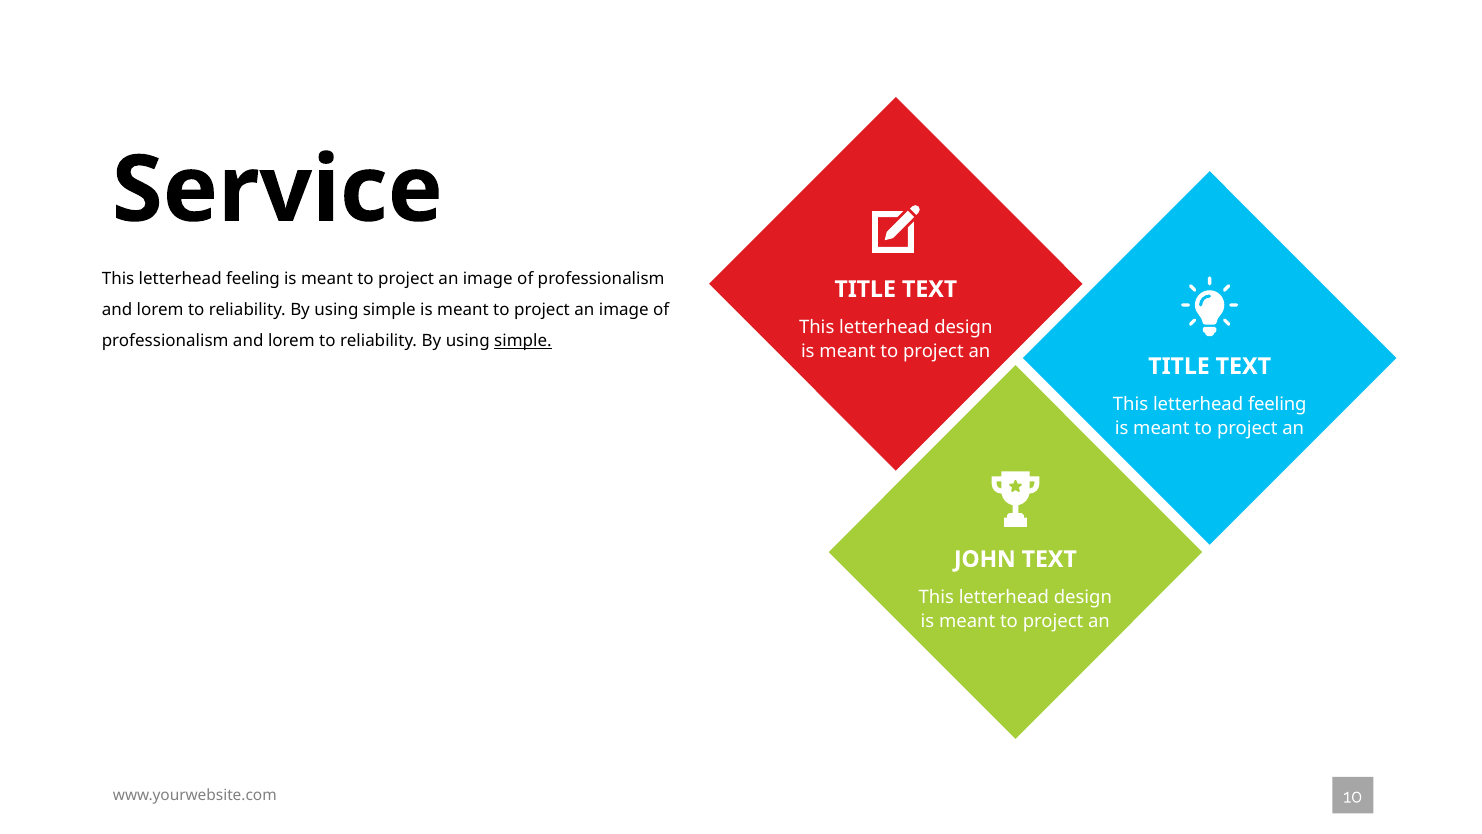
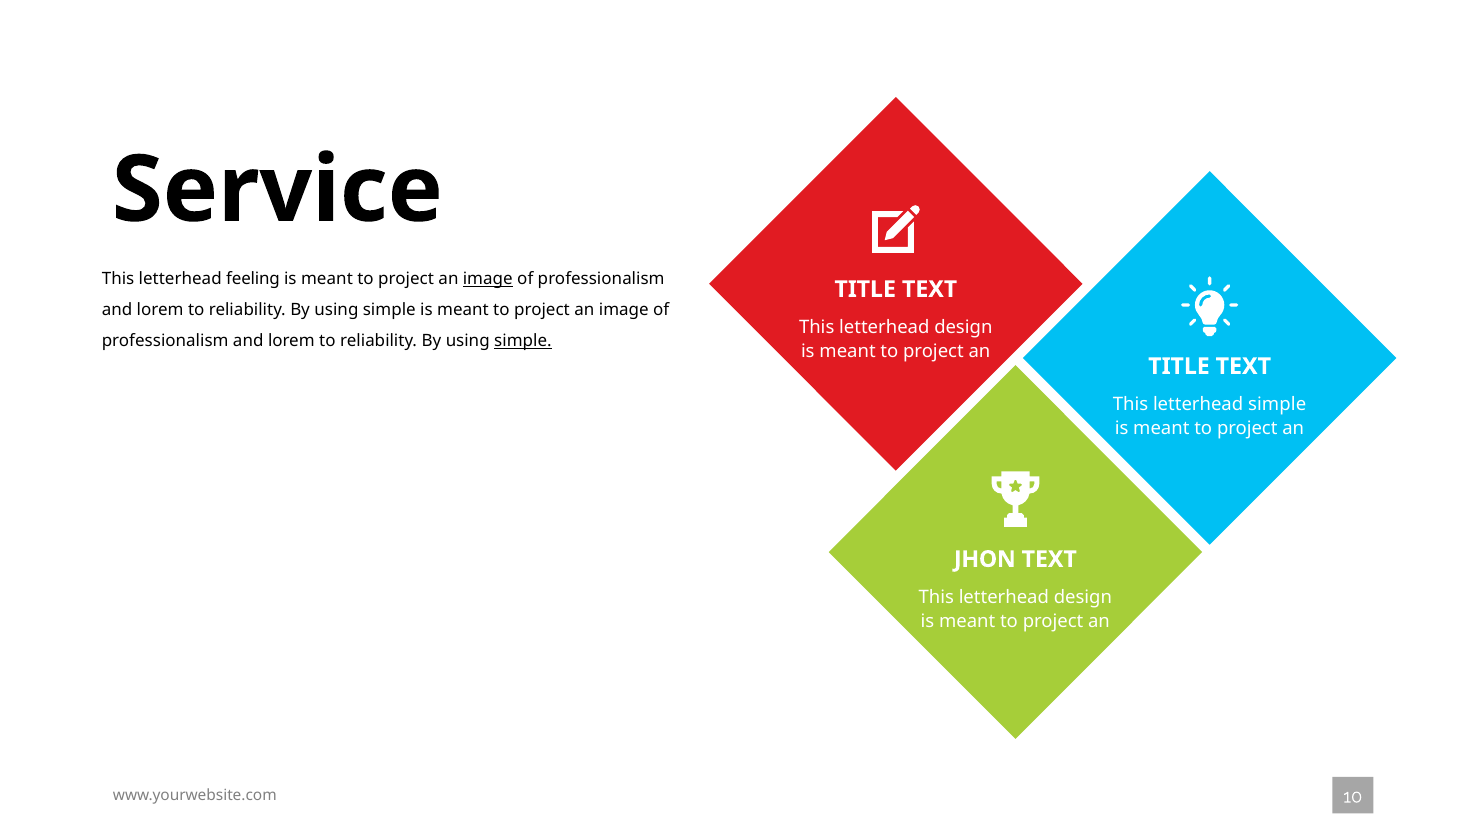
image underline: none -> present (488, 279)
feeling: feeling -> simple (1277, 404)
JOHN: JOHN -> JHON (985, 559)
